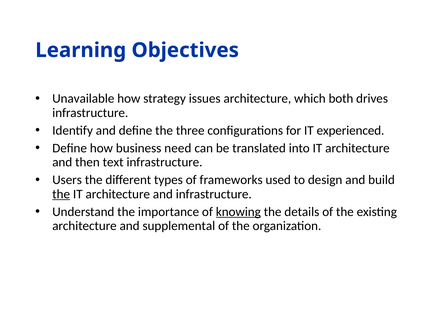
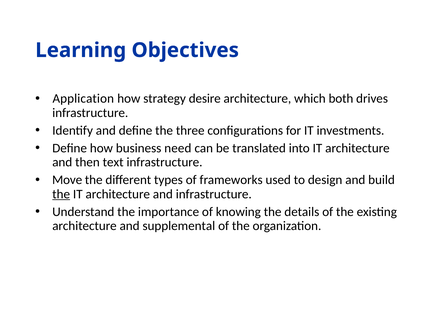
Unavailable: Unavailable -> Application (83, 99)
issues: issues -> desire (205, 99)
experienced: experienced -> investments (350, 130)
Users: Users -> Move (67, 180)
knowing underline: present -> none (238, 212)
